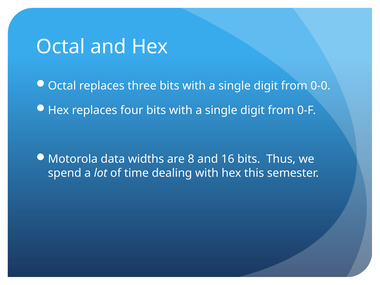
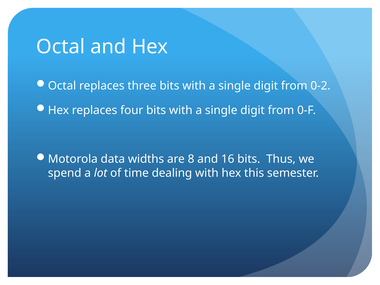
0-0: 0-0 -> 0-2 (320, 86)
